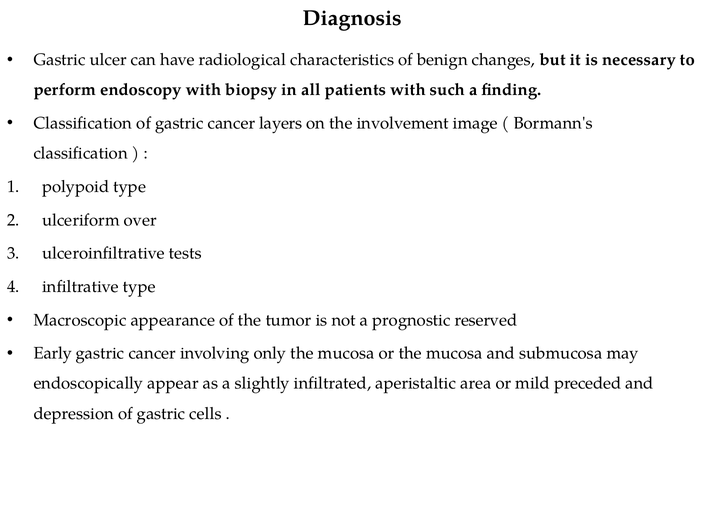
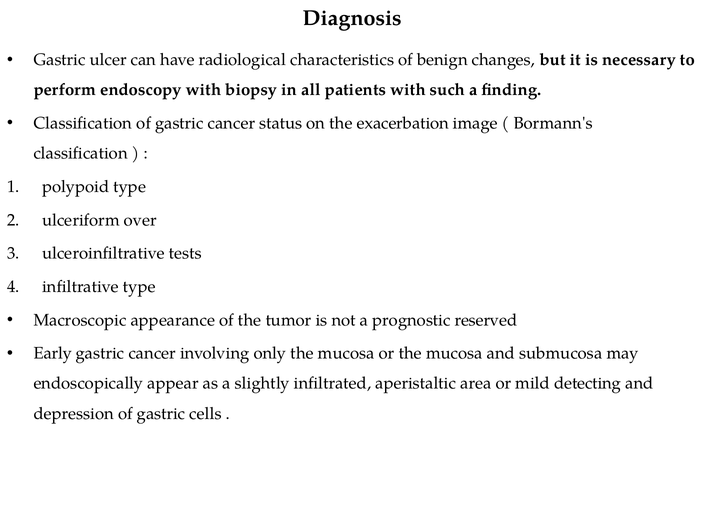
layers: layers -> status (281, 123)
involvement: involvement -> exacerbation (403, 123)
preceded: preceded -> detecting (588, 383)
